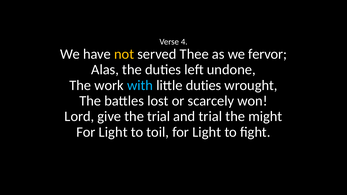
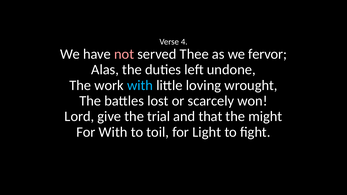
not colour: yellow -> pink (124, 54)
little duties: duties -> loving (204, 85)
and trial: trial -> that (210, 117)
Light: Light -> With (113, 132)
